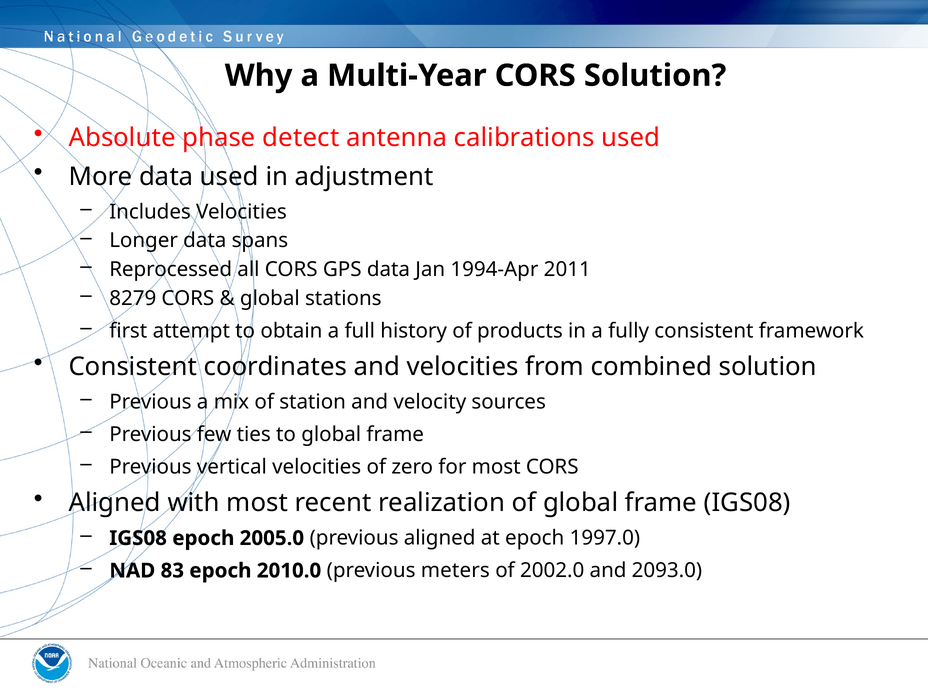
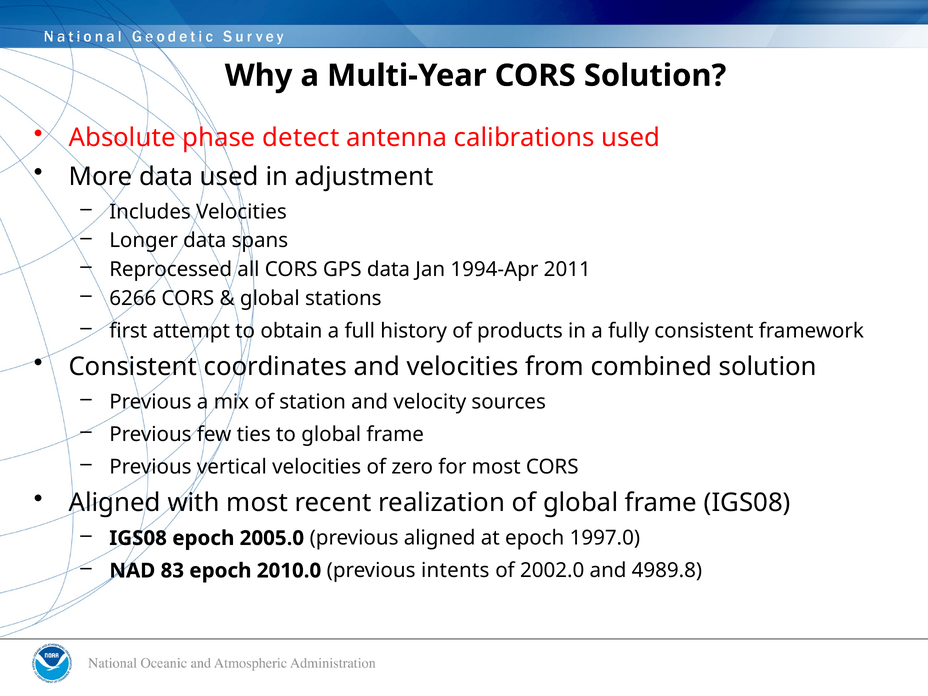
8279: 8279 -> 6266 (133, 298)
meters: meters -> intents (455, 571)
2093.0: 2093.0 -> 4989.8 (667, 571)
